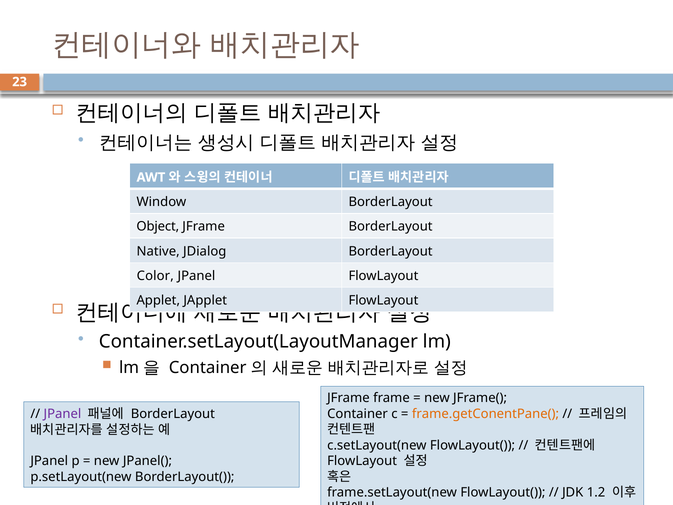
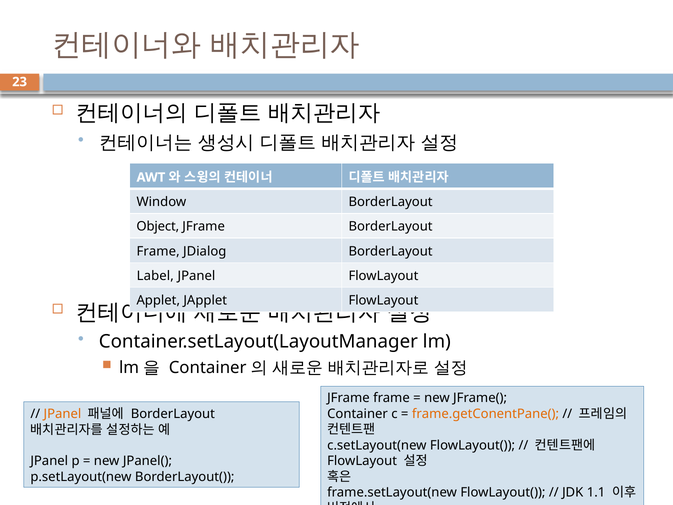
Native: Native -> Frame (158, 251)
Color: Color -> Label (155, 276)
JPanel colour: purple -> orange (62, 414)
1.2: 1.2 -> 1.1 (596, 492)
